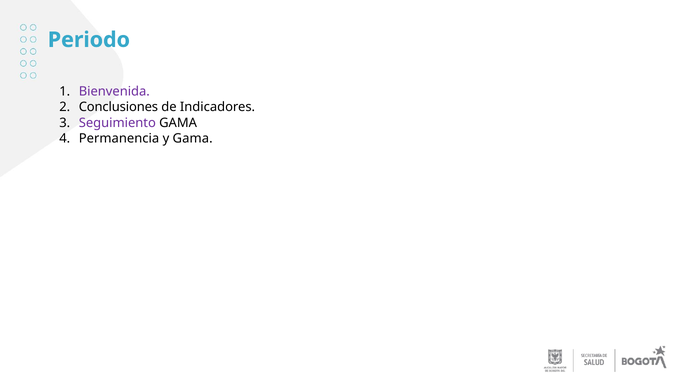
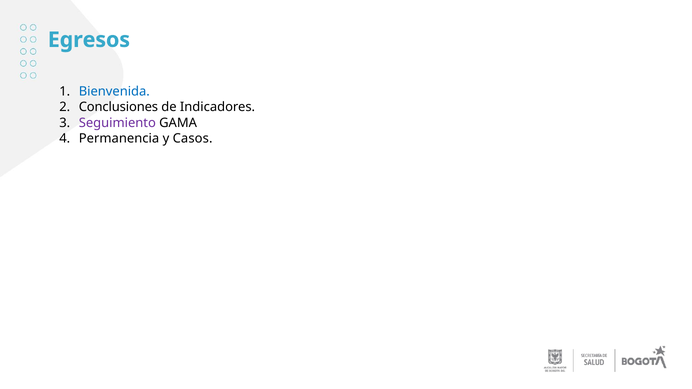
Periodo: Periodo -> Egresos (89, 40)
Bienvenida colour: purple -> blue (114, 92)
y Gama: Gama -> Casos (193, 138)
